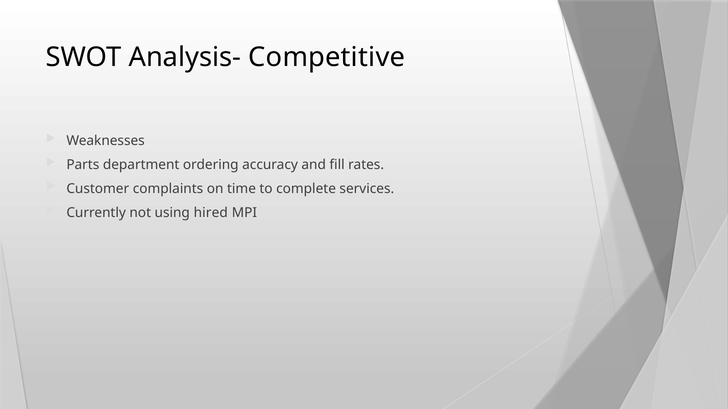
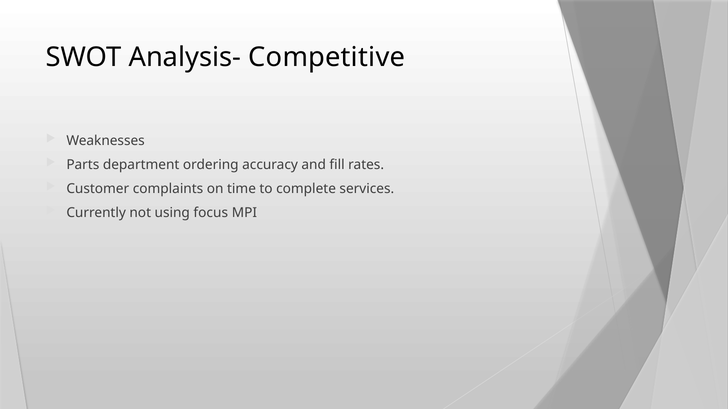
hired: hired -> focus (211, 213)
